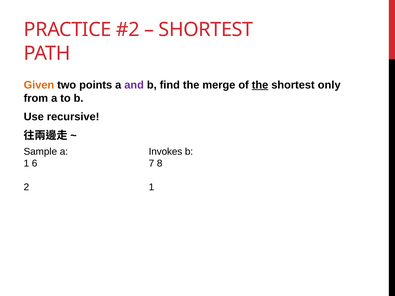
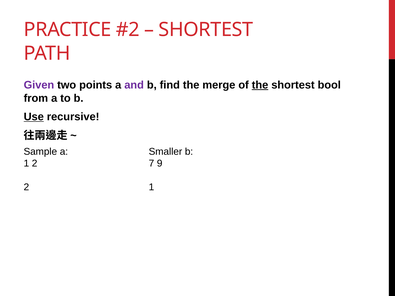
Given colour: orange -> purple (39, 85)
only: only -> bool (329, 85)
Use underline: none -> present (34, 117)
Invokes: Invokes -> Smaller (165, 152)
1 6: 6 -> 2 (35, 164)
8: 8 -> 9 (160, 164)
